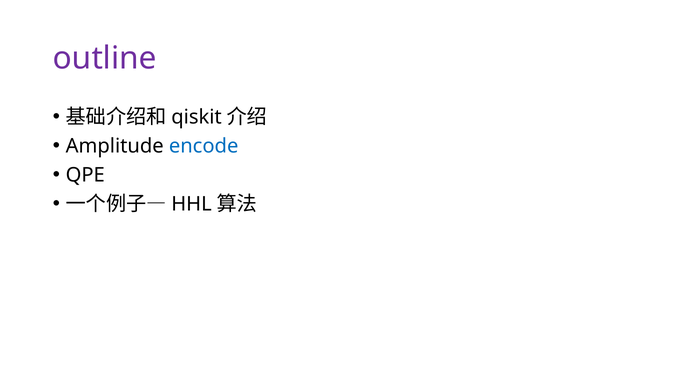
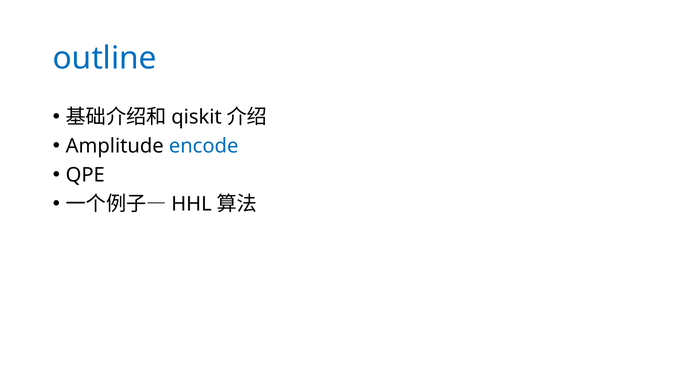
outline colour: purple -> blue (105, 58)
